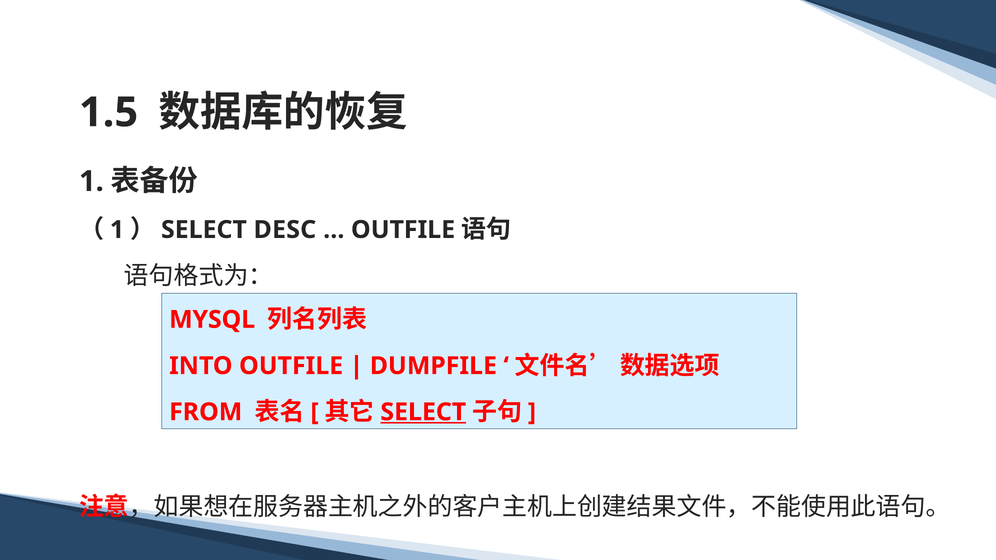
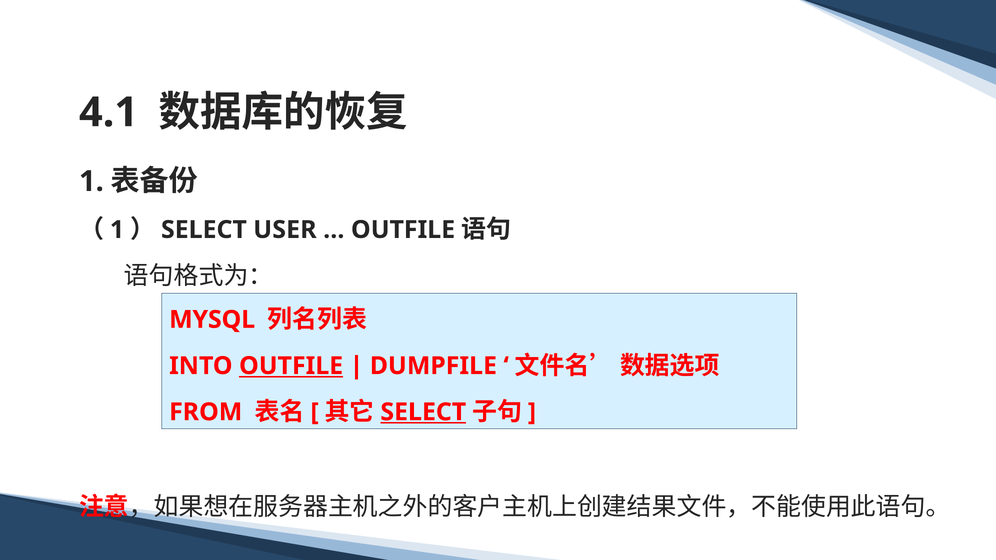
1.5: 1.5 -> 4.1 (109, 113)
DESC: DESC -> USER (285, 230)
OUTFILE underline: none -> present (291, 366)
